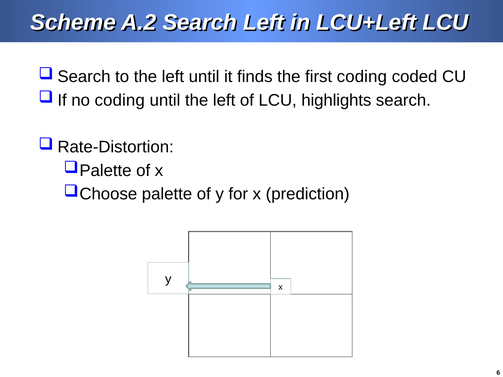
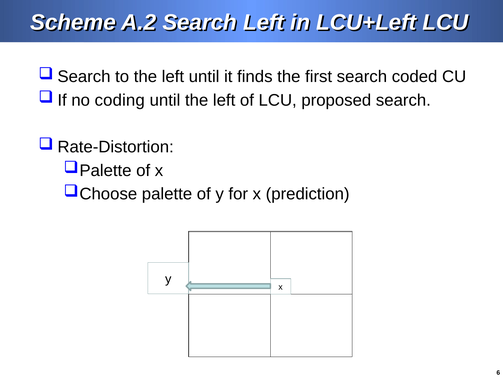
first coding: coding -> search (362, 77)
highlights: highlights -> proposed (336, 100)
